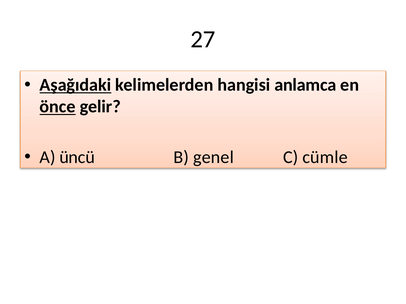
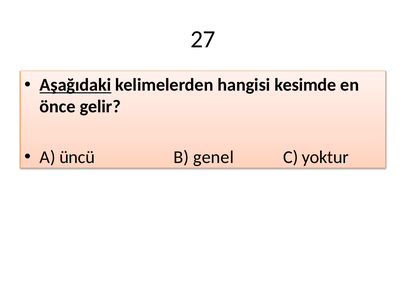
anlamca: anlamca -> kesimde (305, 85)
önce underline: present -> none (58, 107)
cümle: cümle -> yoktur (325, 157)
